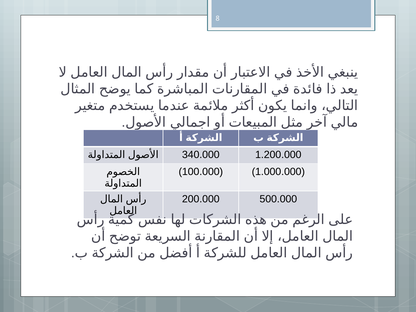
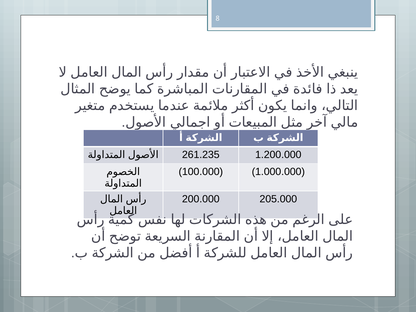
340.000: 340.000 -> 261.235 (201, 155)
500.000: 500.000 -> 205.000 (278, 199)
